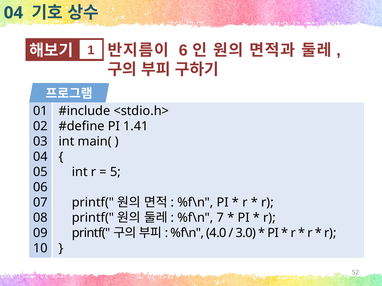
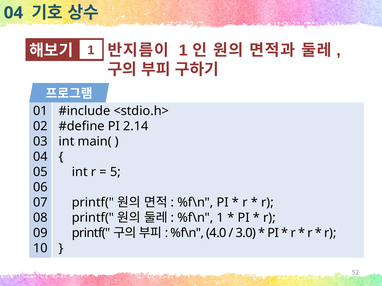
6: 6 -> 1 (183, 51)
1.41: 1.41 -> 2.14 (136, 126)
%f\n 7: 7 -> 1 (220, 218)
